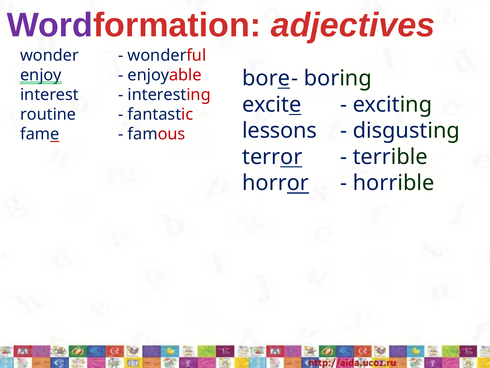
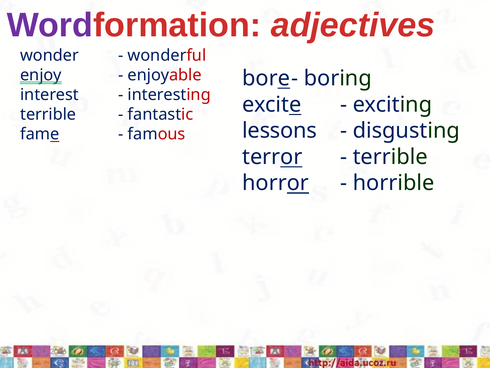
routine: routine -> terrible (48, 114)
